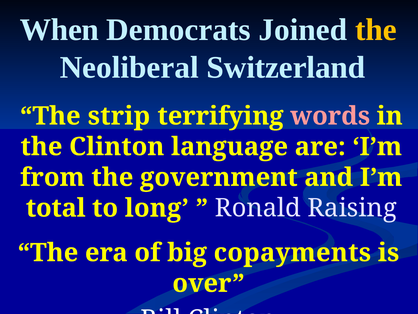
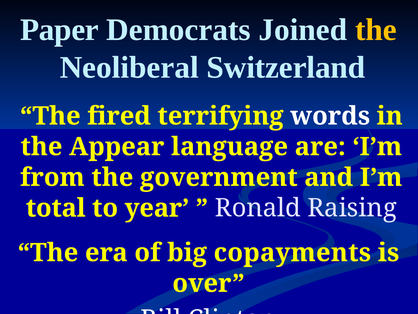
When: When -> Paper (59, 30)
strip: strip -> fired (119, 116)
words colour: pink -> white (330, 116)
the Clinton: Clinton -> Appear (117, 147)
long: long -> year (157, 208)
